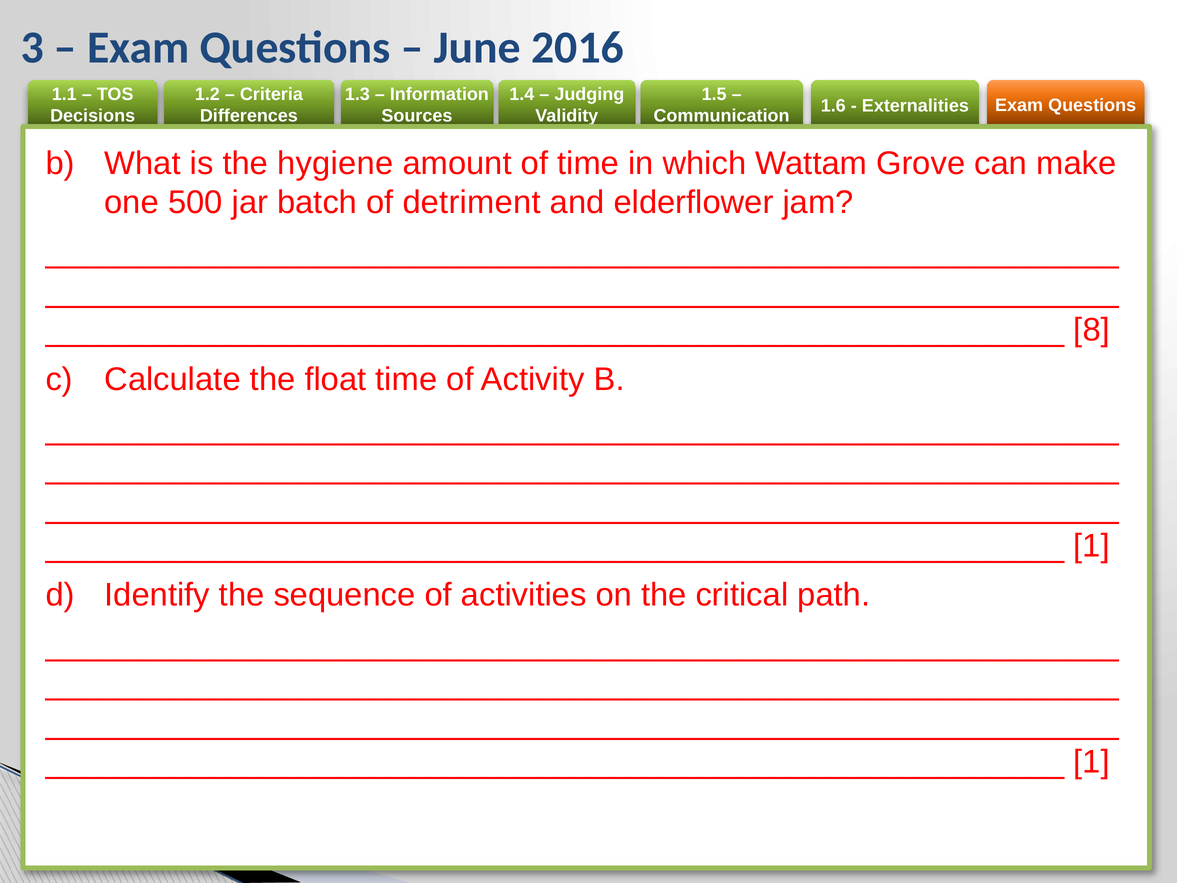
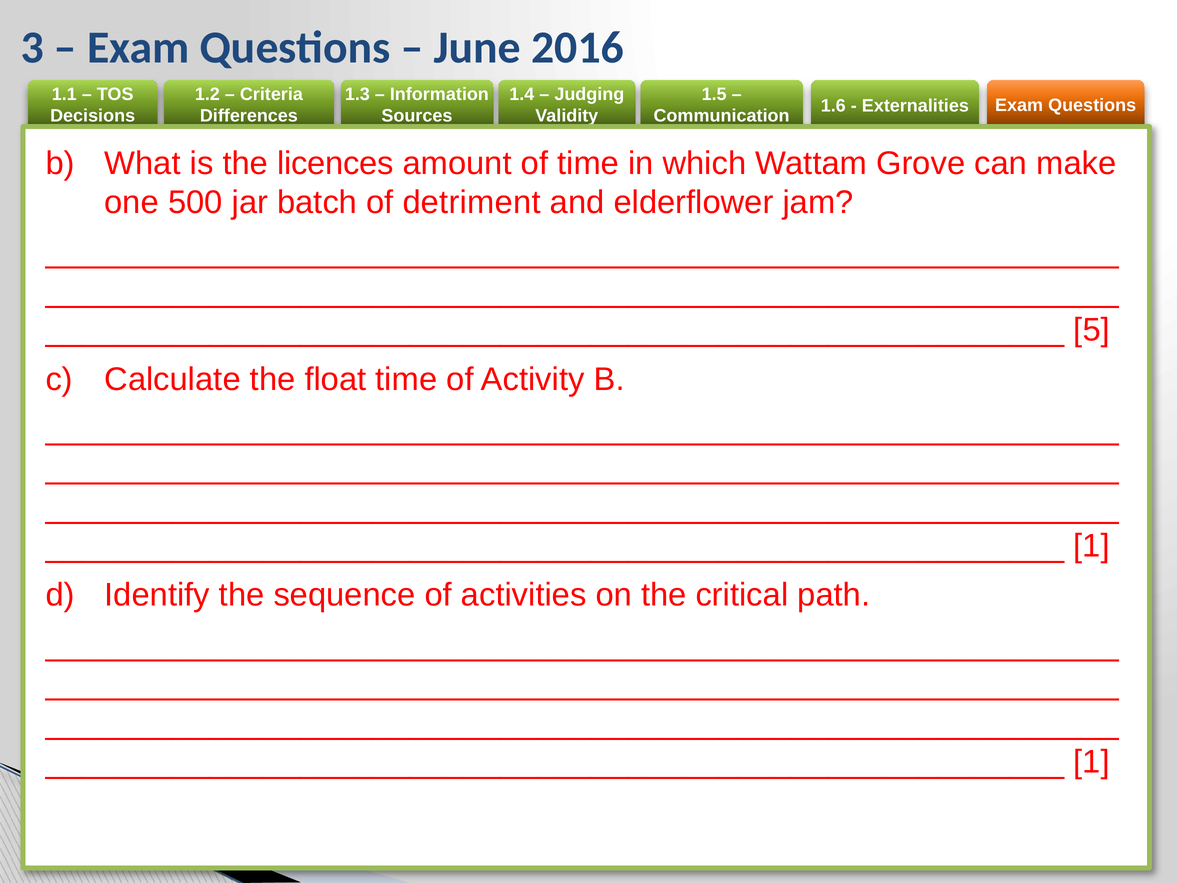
hygiene: hygiene -> licences (335, 163)
8: 8 -> 5 (1092, 330)
